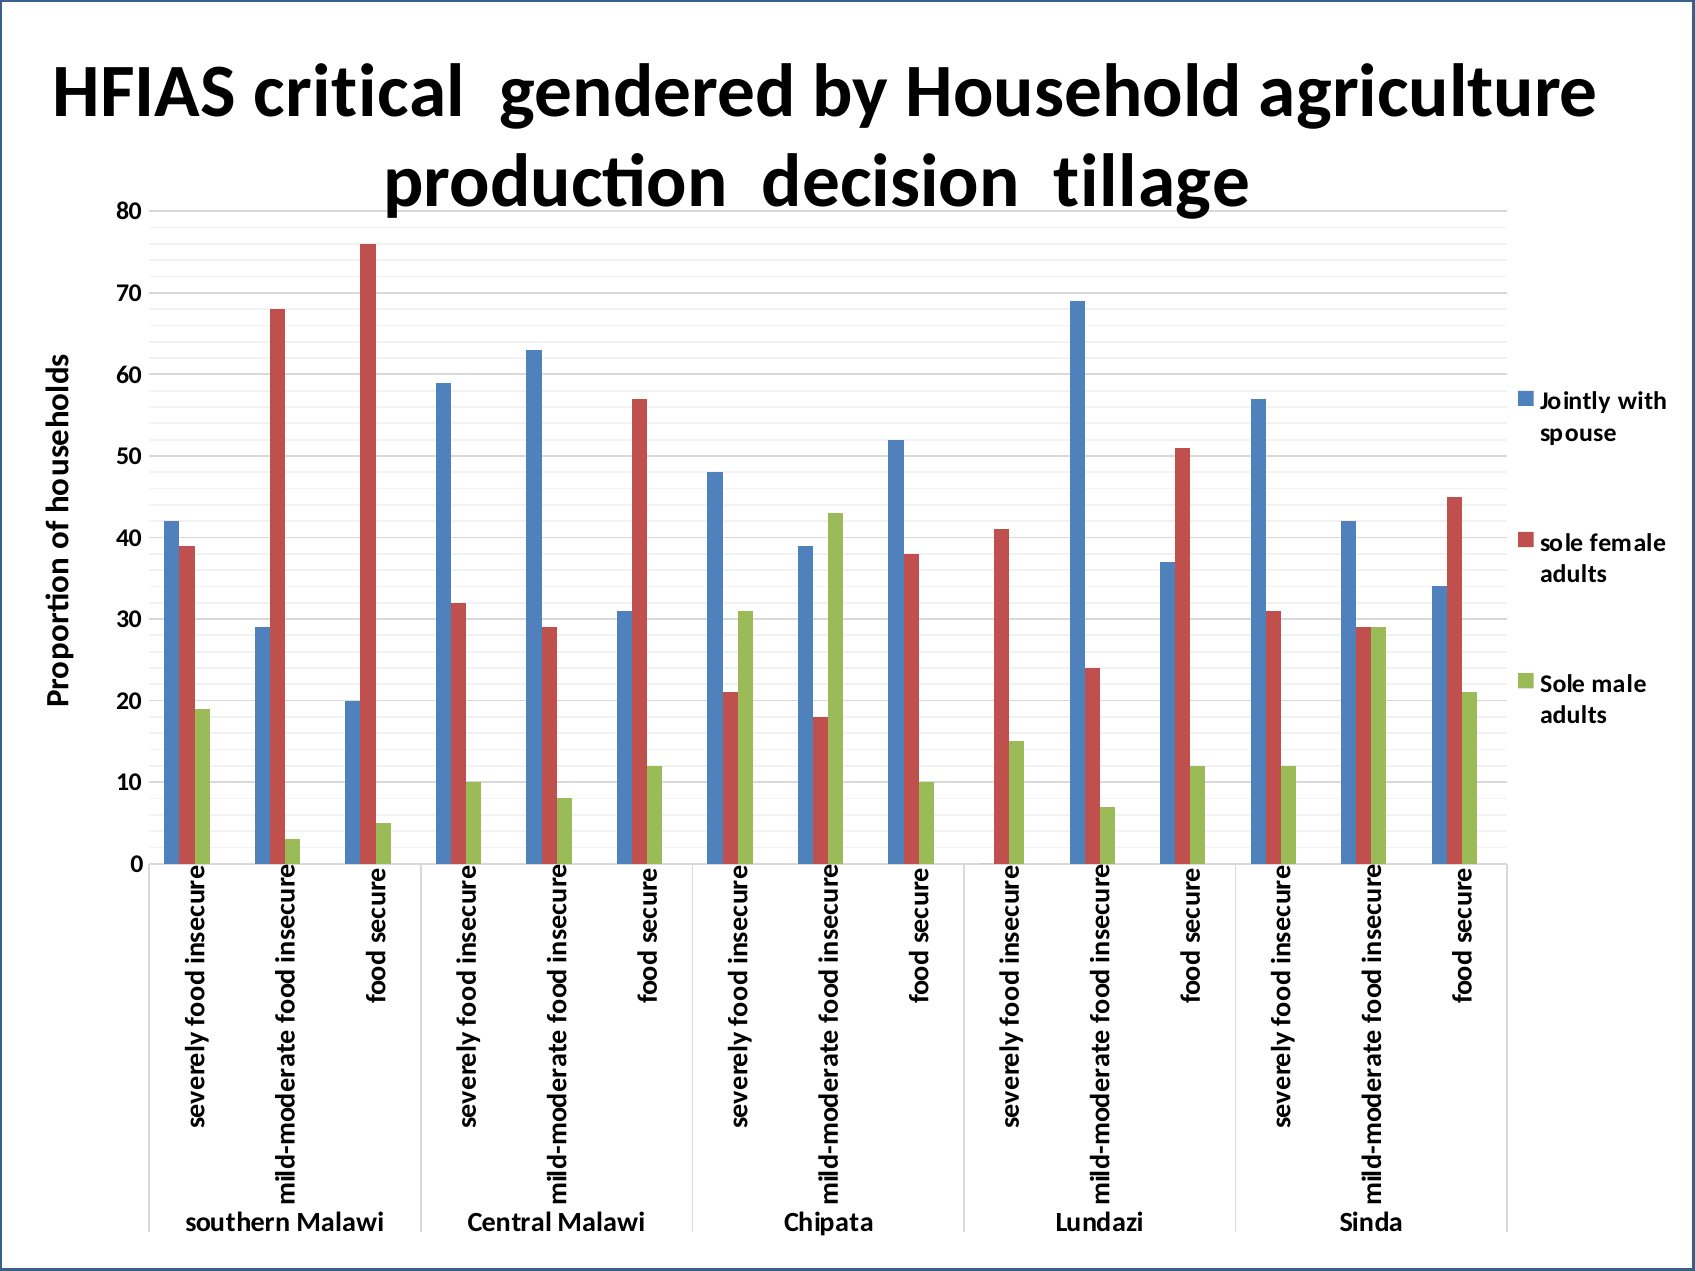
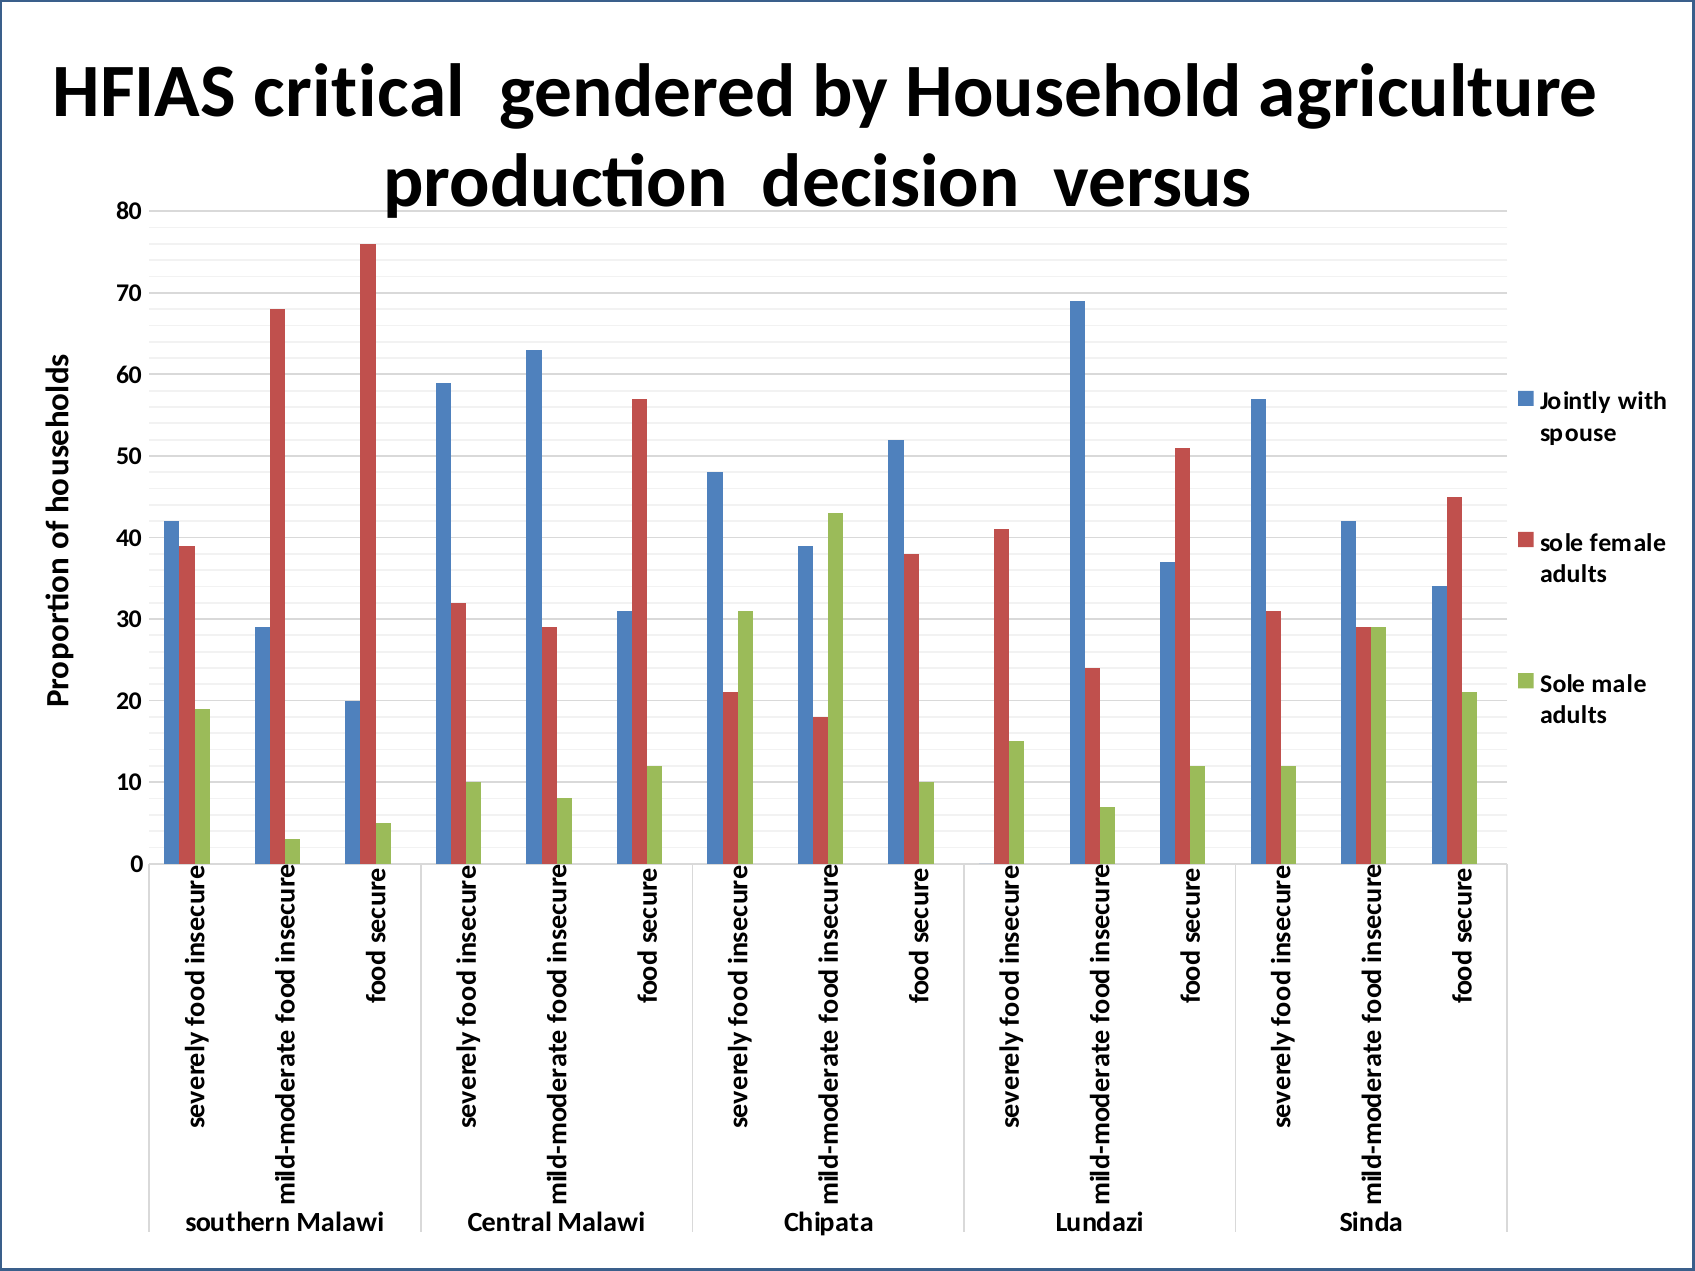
tillage: tillage -> versus (1153, 182)
